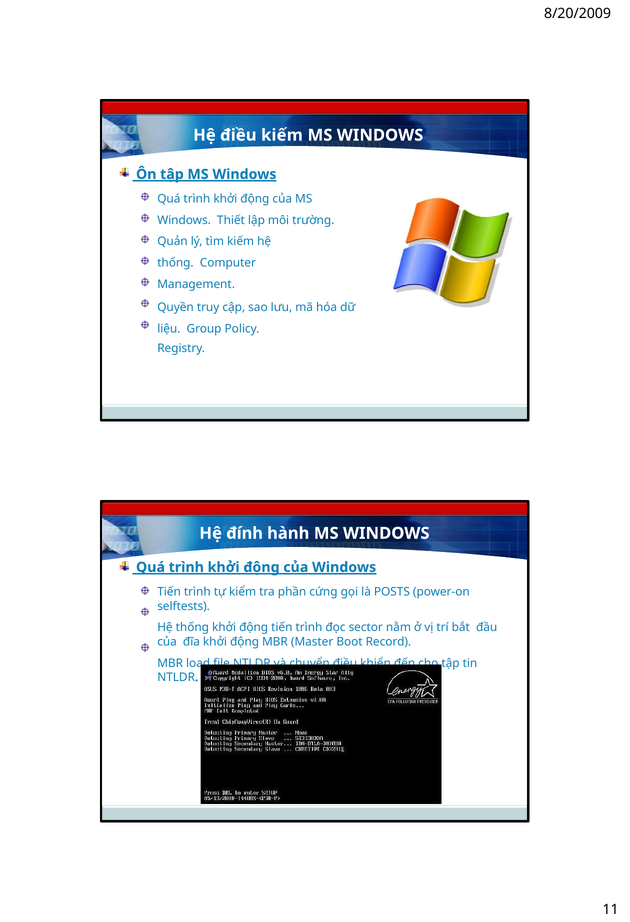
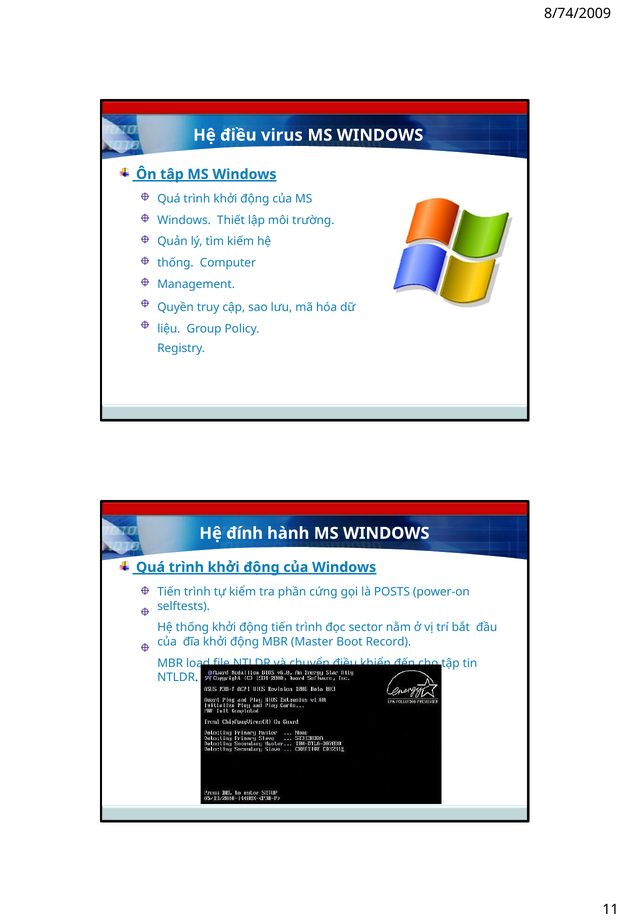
8/20/2009: 8/20/2009 -> 8/74/2009 (578, 14)
điều kiếm: kiếm -> virus (282, 135)
